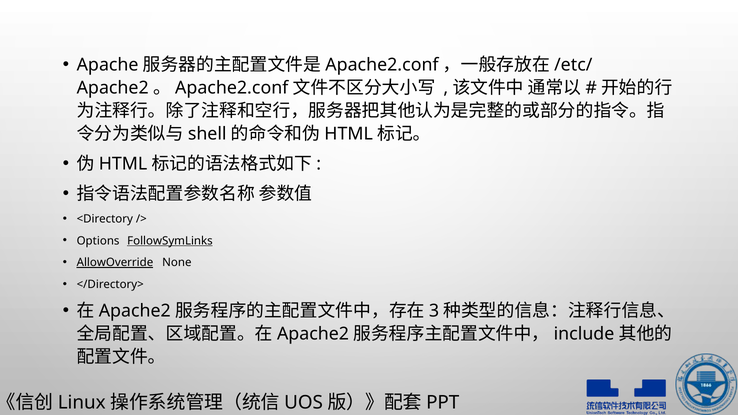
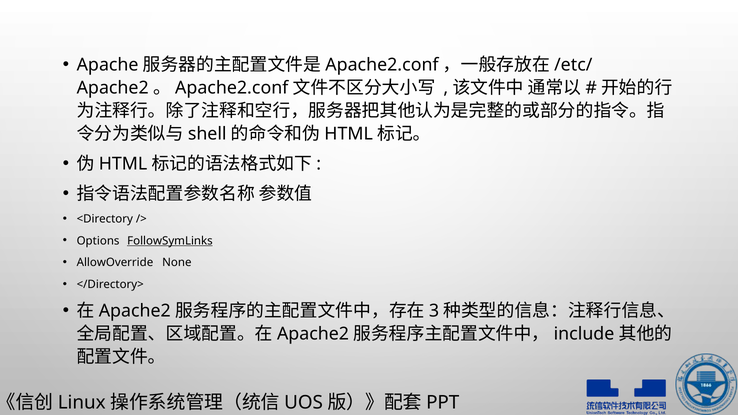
AllowOverride underline: present -> none (115, 263)
